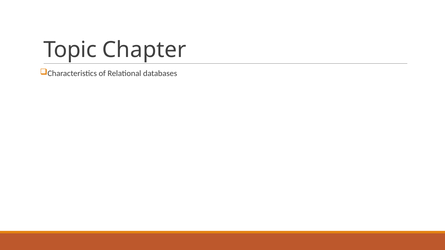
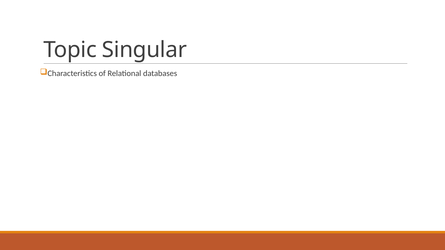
Chapter: Chapter -> Singular (144, 50)
